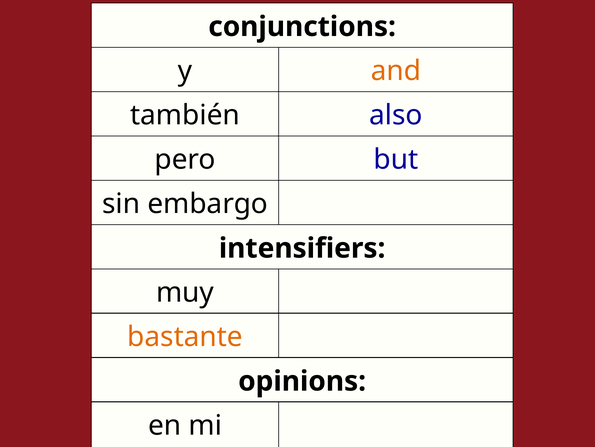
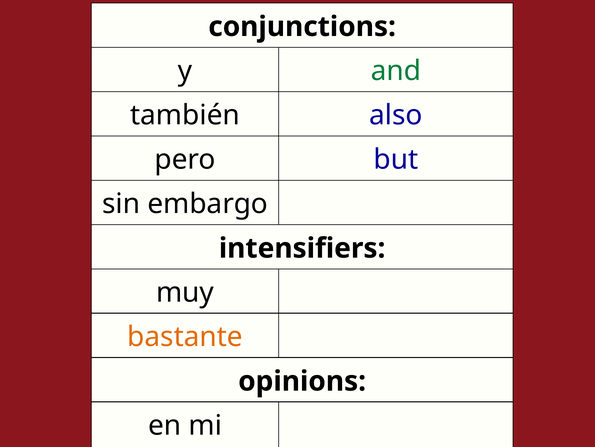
and colour: orange -> green (396, 71)
